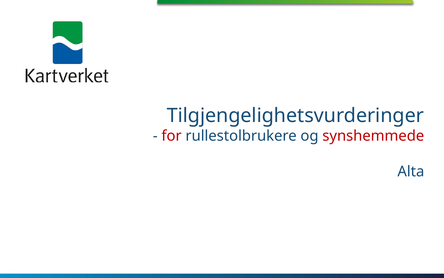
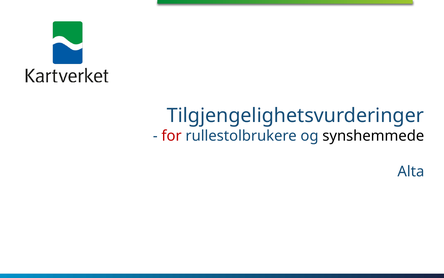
synshemmede colour: red -> black (373, 136)
